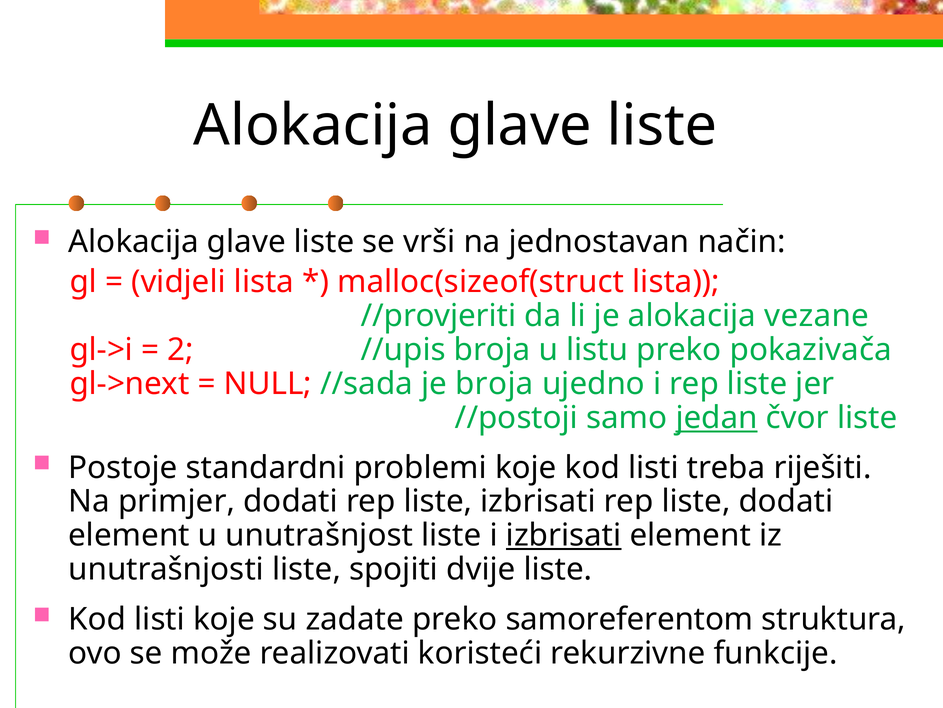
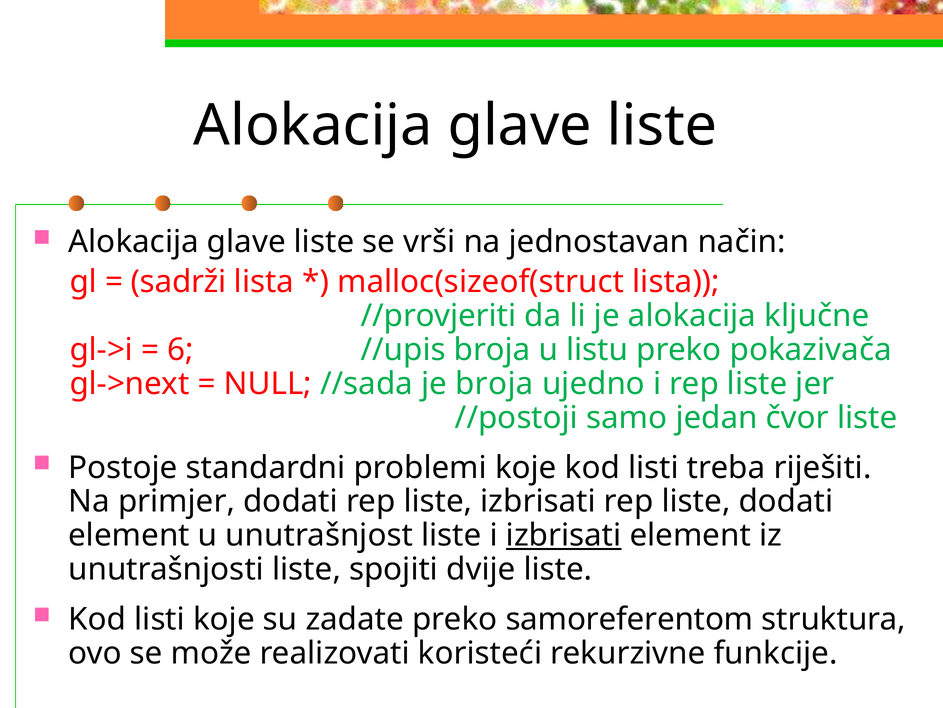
vidjeli: vidjeli -> sadrži (179, 282)
vezane: vezane -> ključne (817, 316)
2: 2 -> 6 (181, 350)
jedan underline: present -> none (717, 418)
